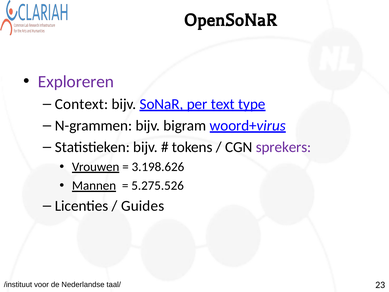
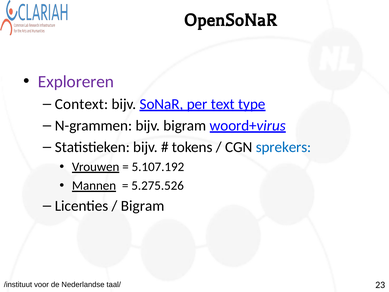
sprekers colour: purple -> blue (283, 147)
3.198.626: 3.198.626 -> 5.107.192 (158, 167)
Guides: Guides -> Bigram (143, 206)
